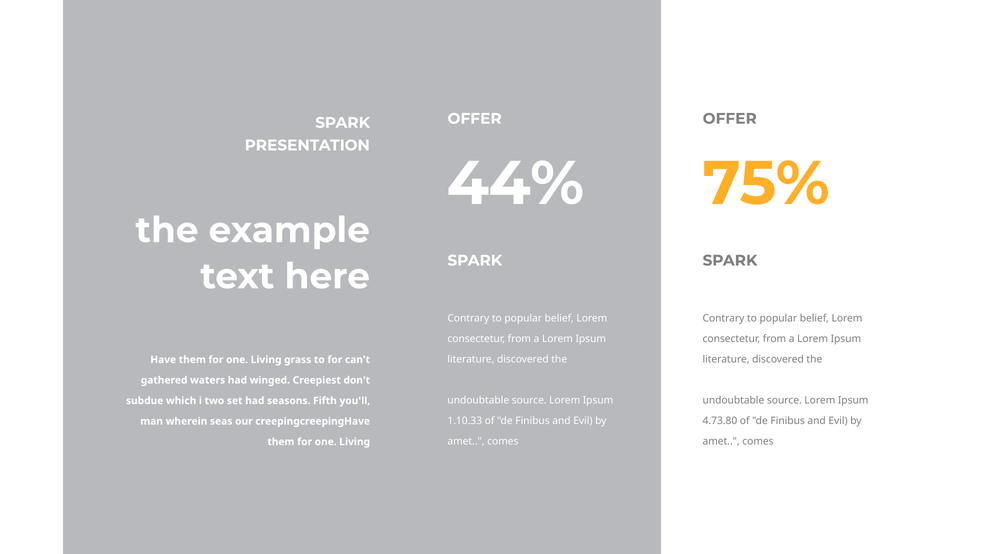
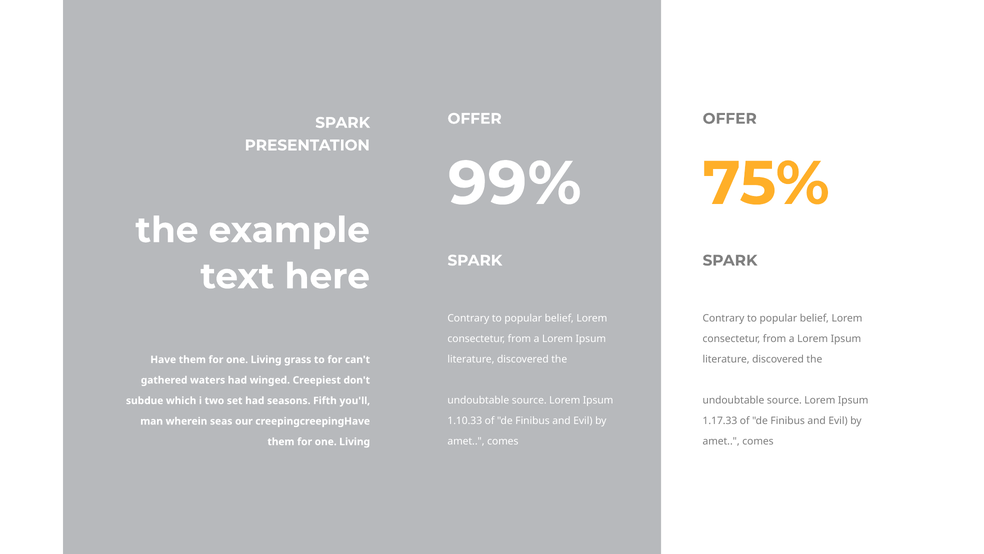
44%: 44% -> 99% (515, 183)
4.73.80: 4.73.80 -> 1.17.33 (720, 420)
